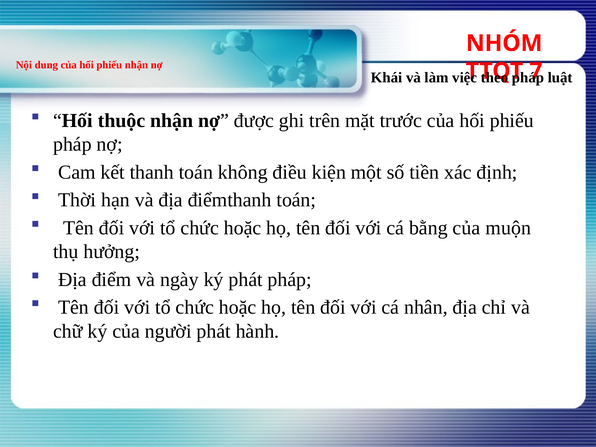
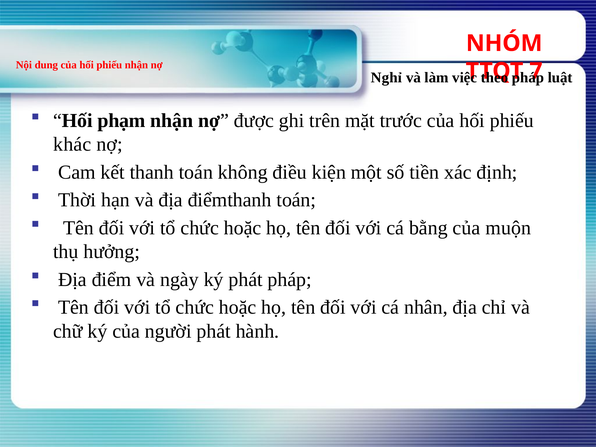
Khái: Khái -> Nghỉ (386, 77)
thuộc: thuộc -> phạm (122, 121)
pháp: pháp -> khác (72, 144)
